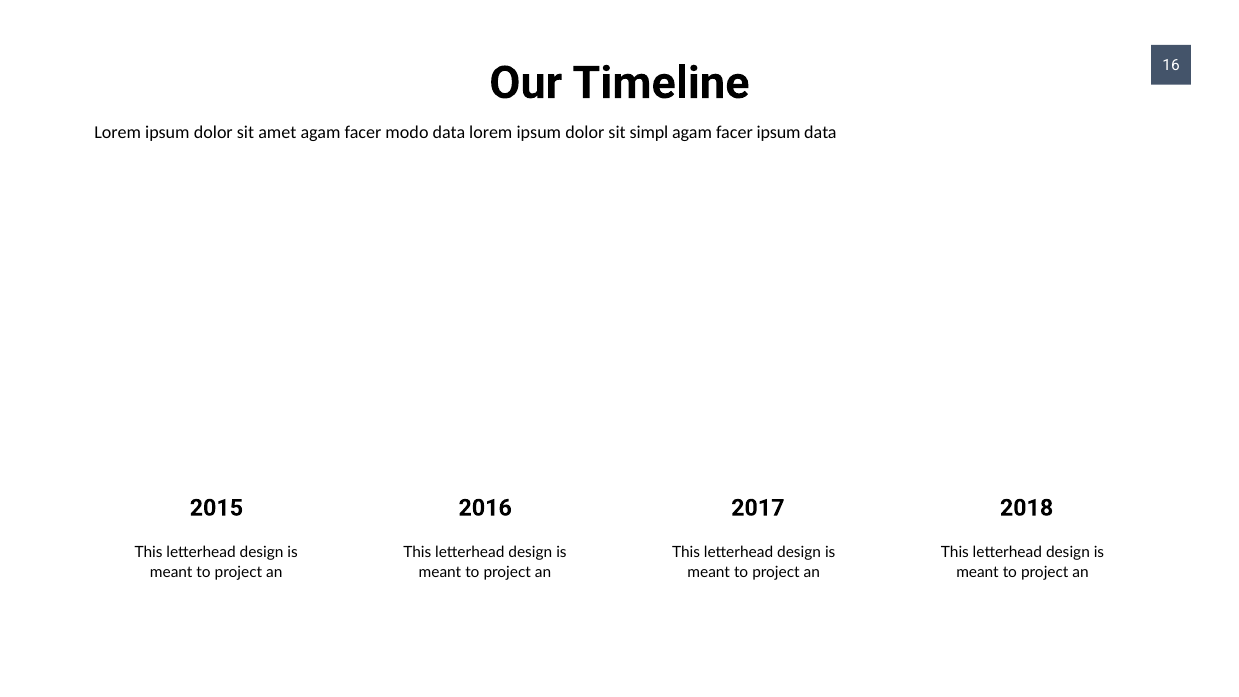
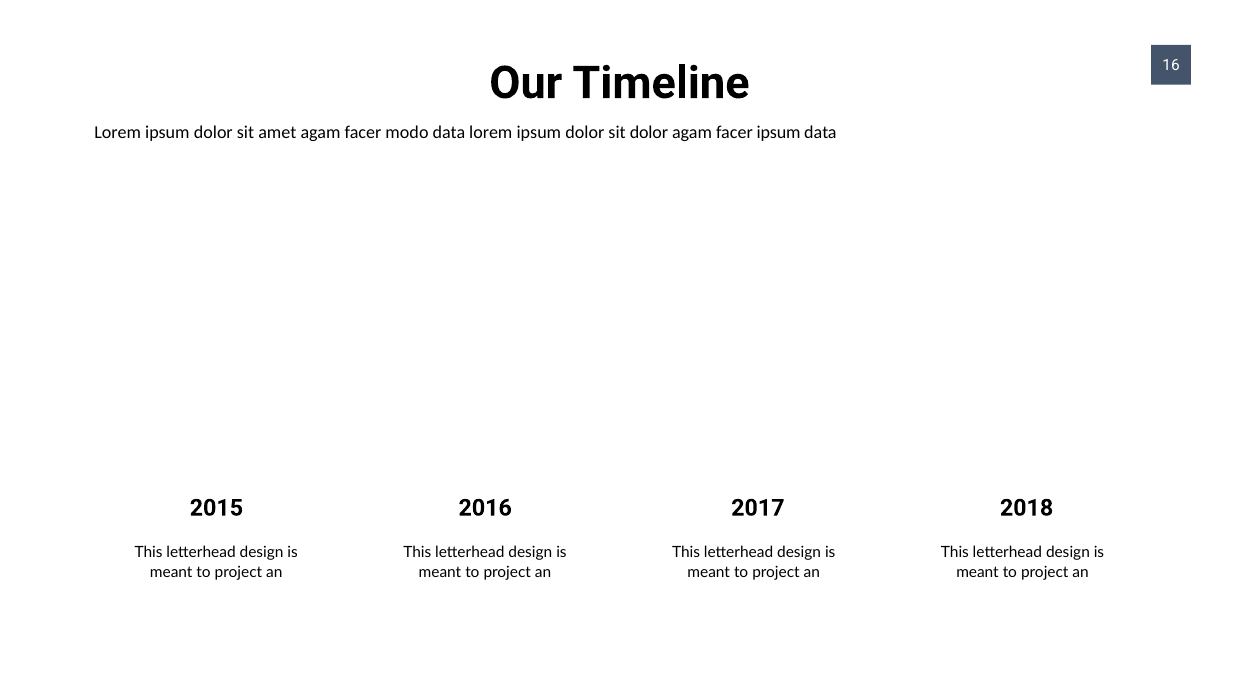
sit simpl: simpl -> dolor (649, 132)
